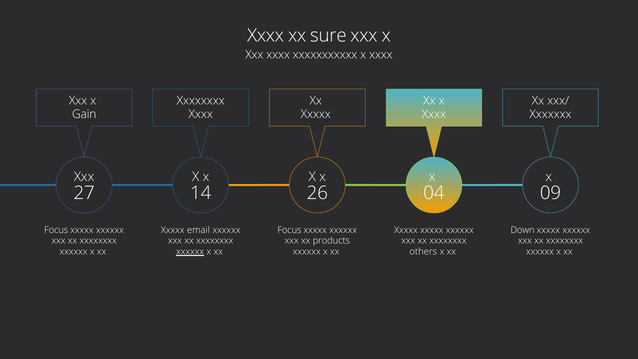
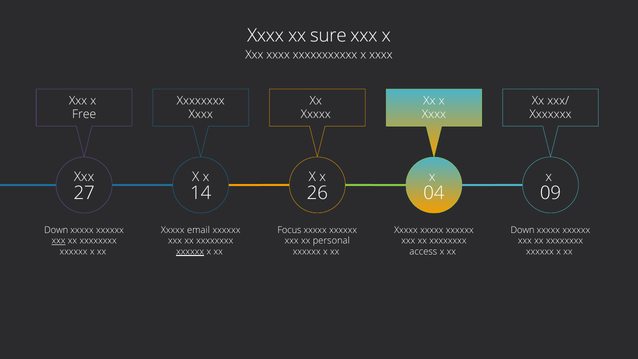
Gain: Gain -> Free (84, 114)
Focus: Focus -> Down (56, 230)
xxx underline: none -> present (58, 241)
products: products -> personal (331, 241)
others: others -> access (423, 251)
